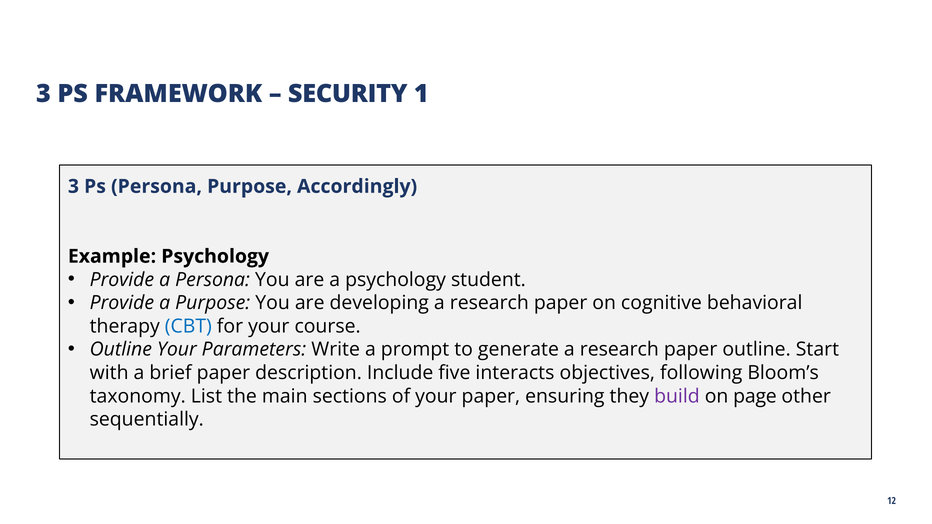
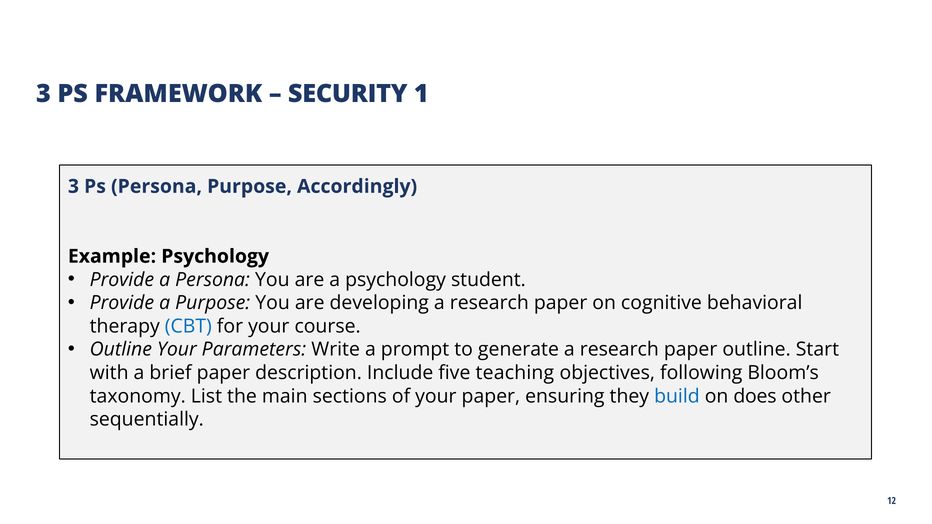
interacts: interacts -> teaching (515, 373)
build colour: purple -> blue (677, 396)
page: page -> does (755, 396)
